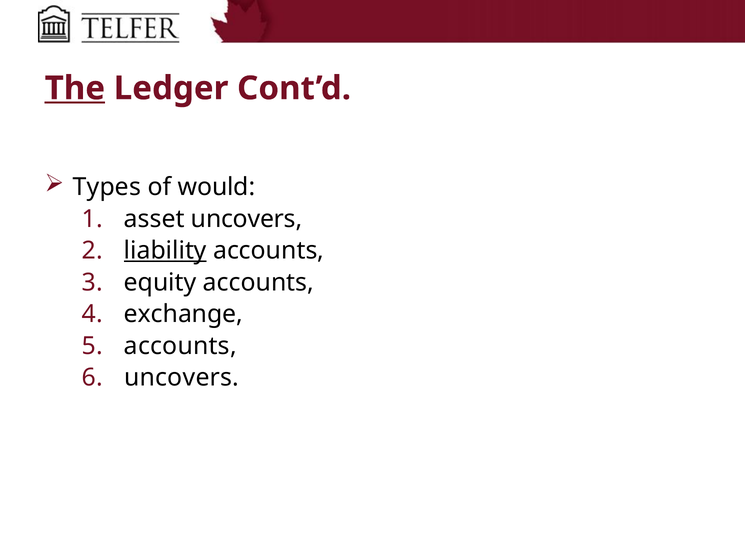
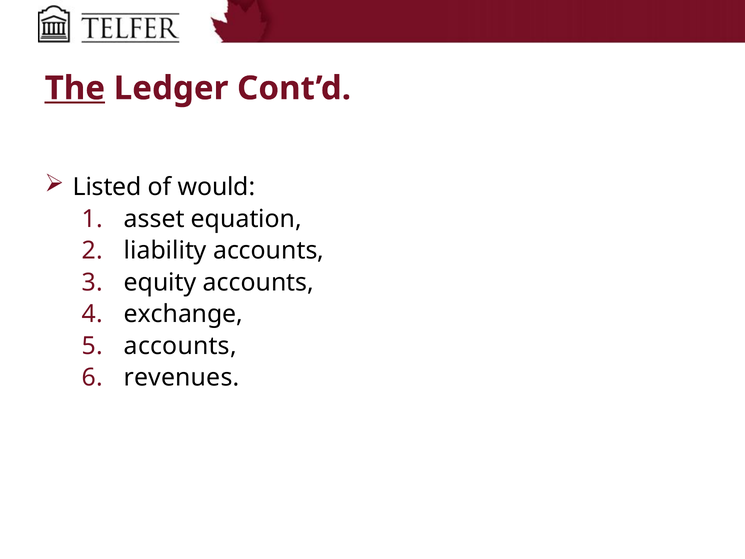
Types: Types -> Listed (107, 187)
asset uncovers: uncovers -> equation (246, 219)
liability underline: present -> none (165, 251)
uncovers: uncovers -> revenues (182, 378)
